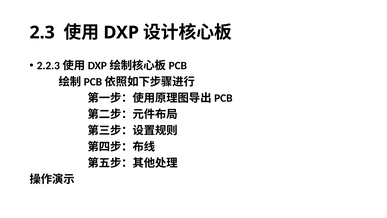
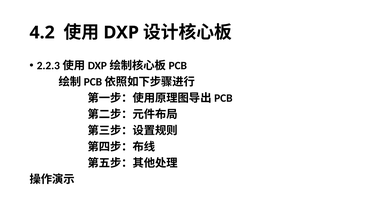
2.3: 2.3 -> 4.2 (42, 33)
